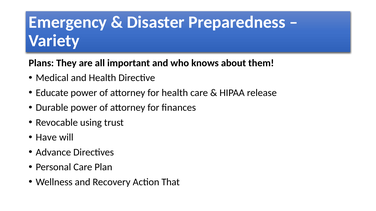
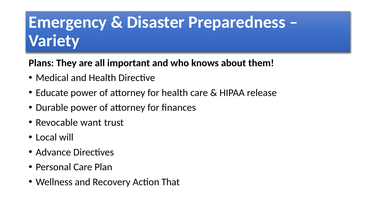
using: using -> want (91, 123)
Have: Have -> Local (46, 138)
